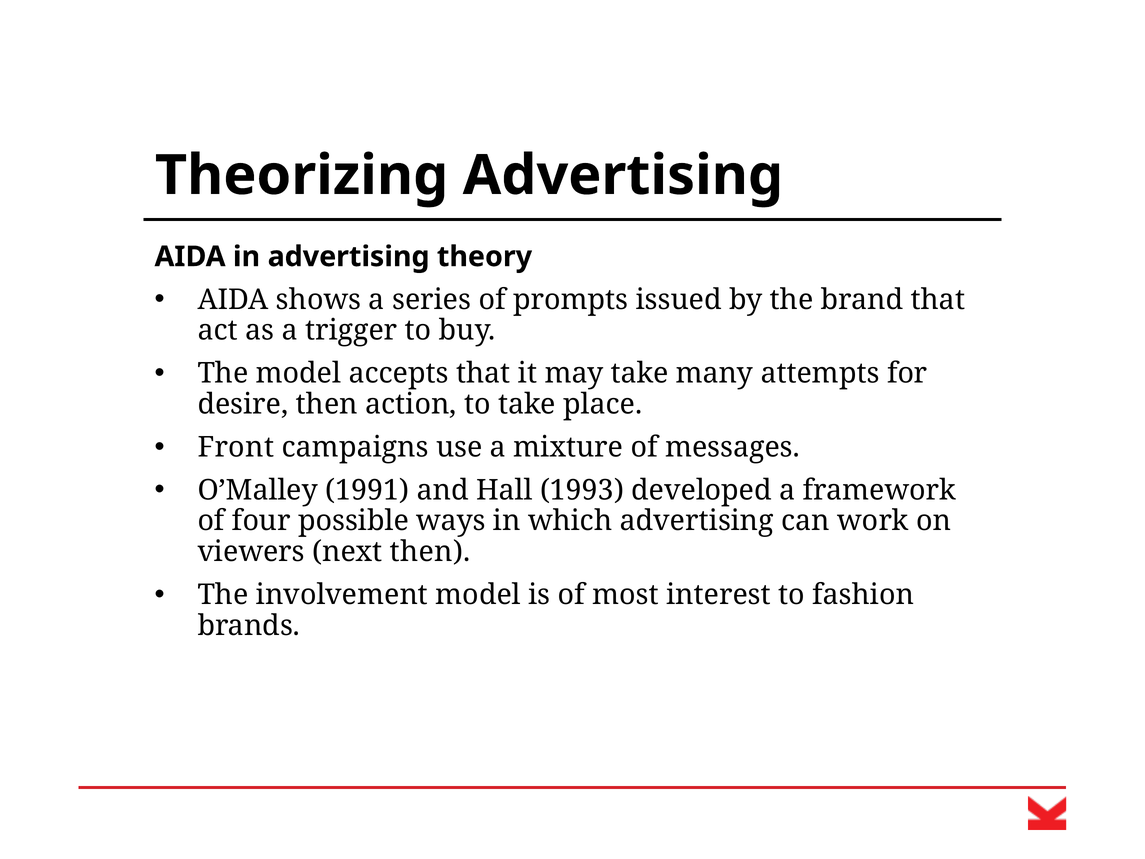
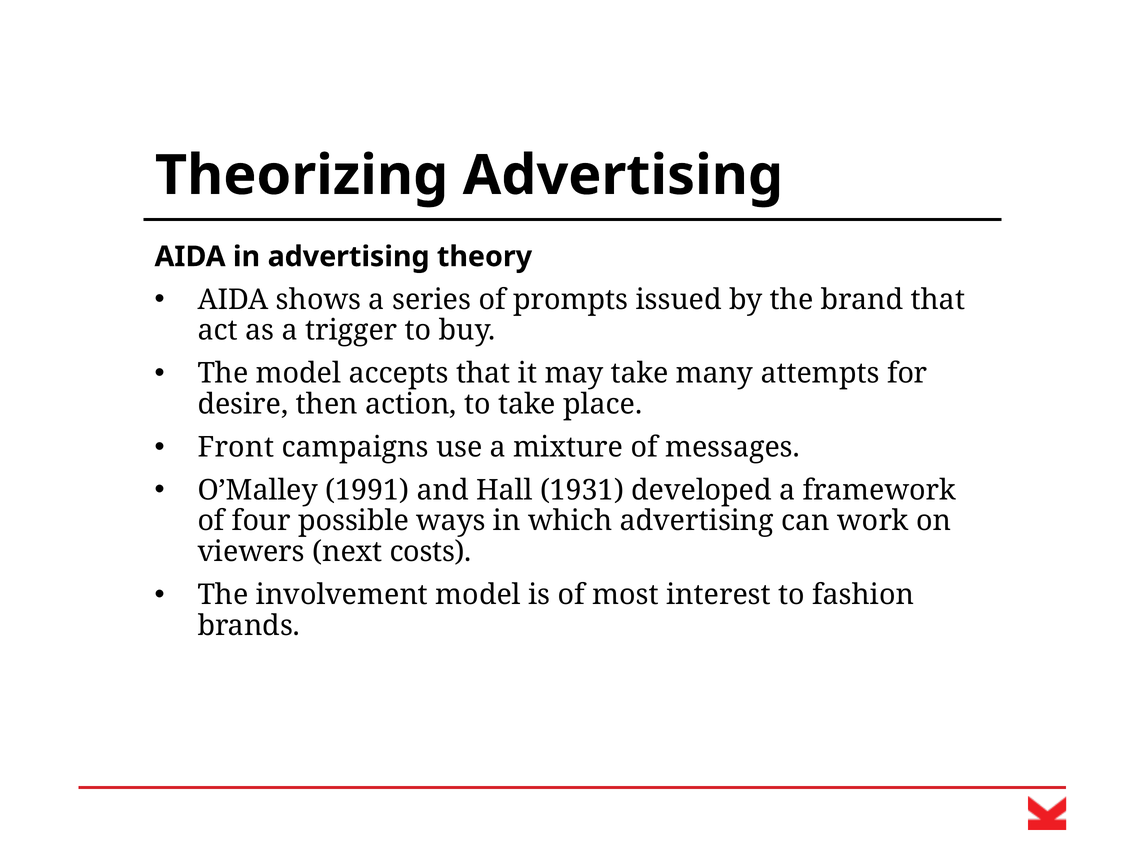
1993: 1993 -> 1931 (582, 490)
next then: then -> costs (430, 552)
